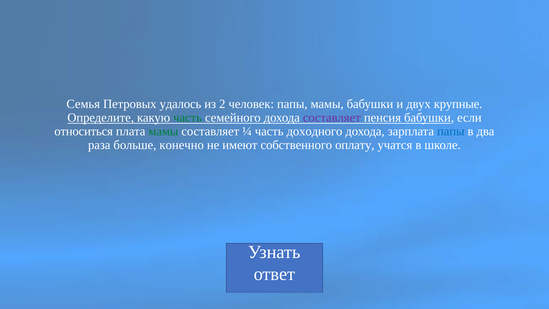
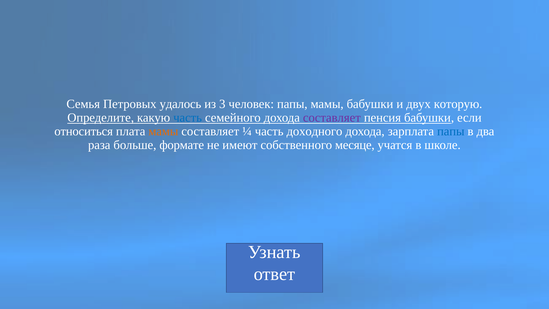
2: 2 -> 3 (222, 104)
крупные: крупные -> которую (458, 104)
часть colour: green -> blue (188, 118)
мамы colour: green -> orange (163, 131)
конечно: конечно -> формате (182, 145)
оплату: оплату -> месяце (355, 145)
